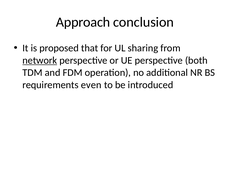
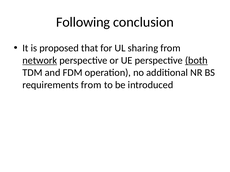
Approach: Approach -> Following (83, 22)
both underline: none -> present (196, 61)
requirements even: even -> from (91, 85)
